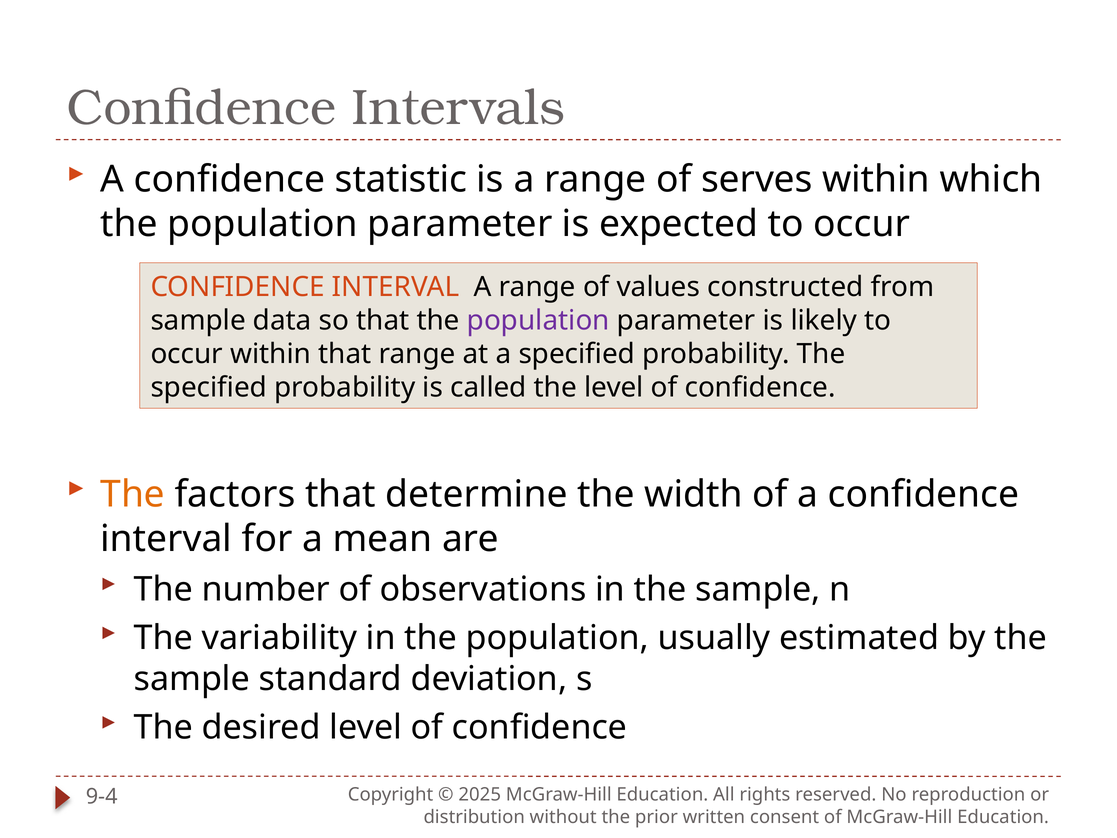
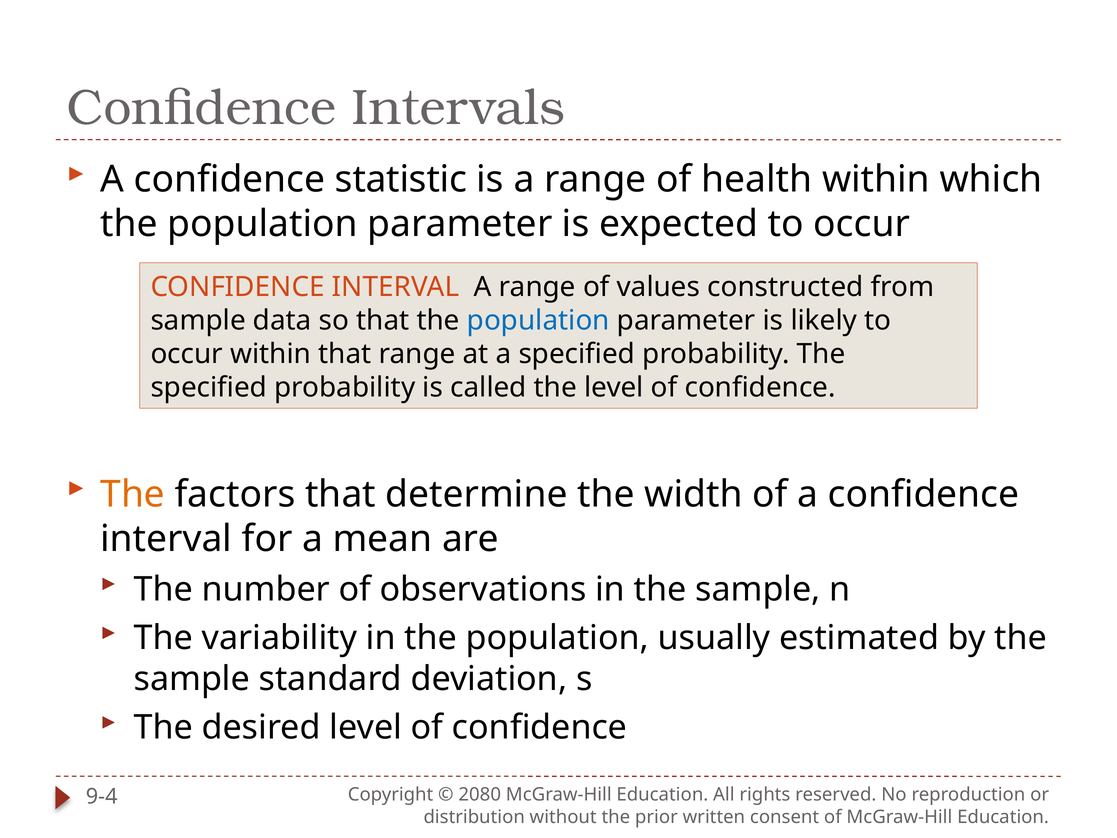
serves: serves -> health (757, 179)
population colour: purple -> blue (538, 321)
2025: 2025 -> 2080 (480, 794)
